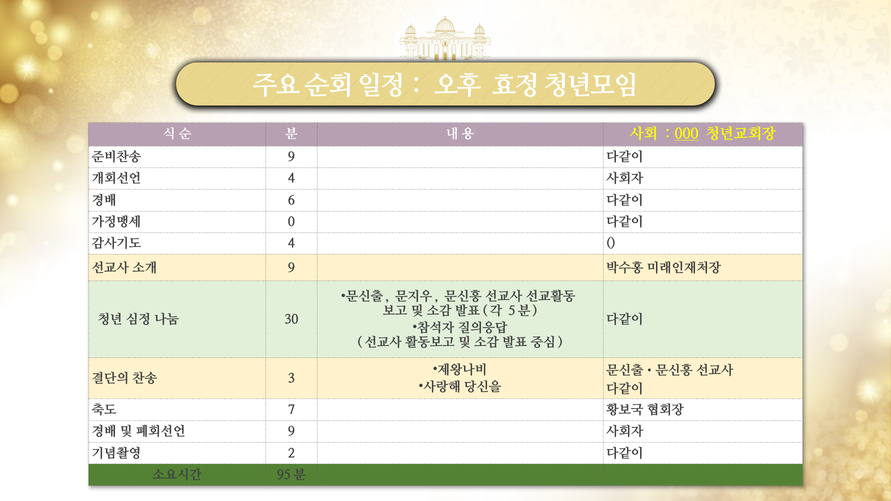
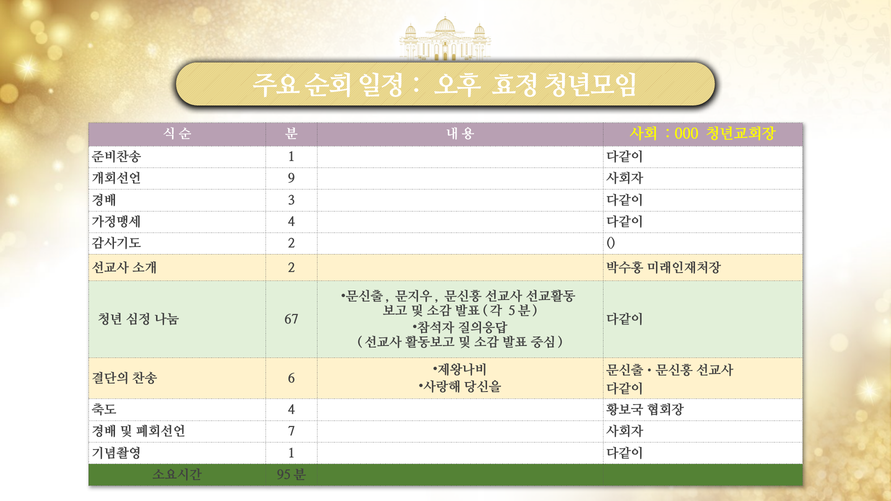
000 underline: present -> none (687, 134)
9: 9 -> 1 (291, 157)
4: 4 -> 9 (291, 179)
6: 6 -> 3 (291, 200)
0: 0 -> 4 (291, 222)
4: 4 -> 2 (291, 244)
9: 9 -> 2 (291, 268)
30: 30 -> 67 (291, 320)
3: 3 -> 6 (291, 379)
7: 7 -> 4 (291, 410)
9: 9 -> 7 (291, 432)
2: 2 -> 1 (291, 453)
